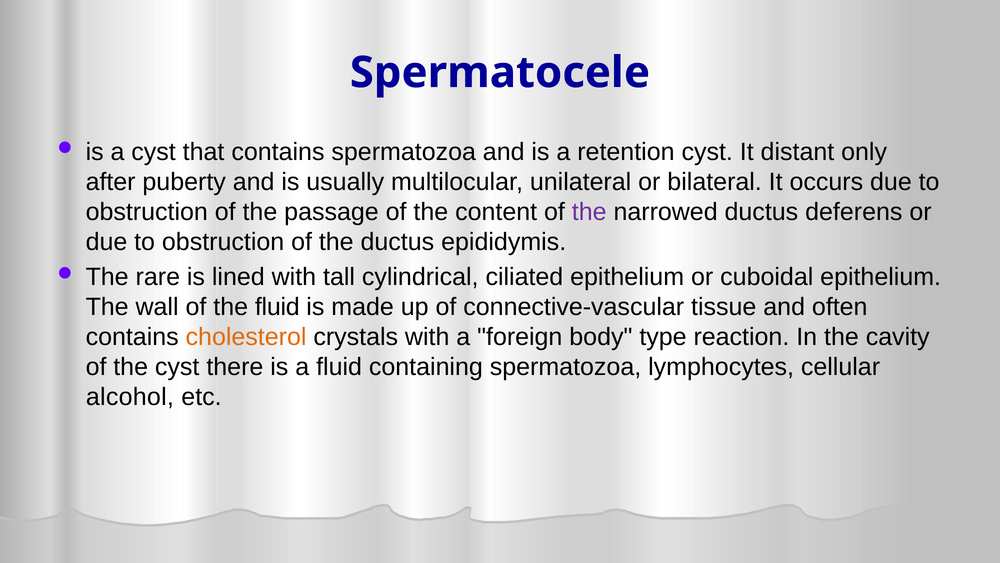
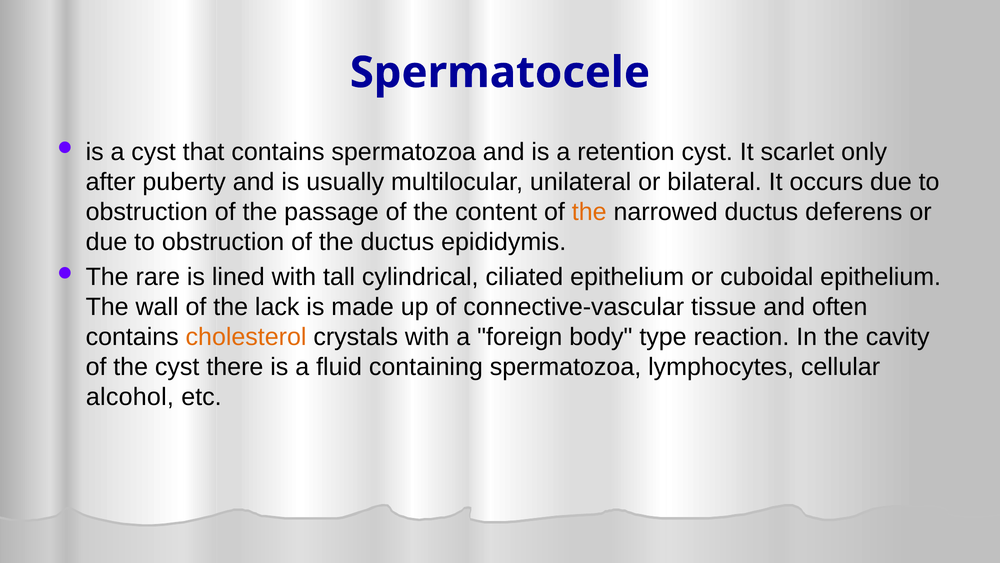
distant: distant -> scarlet (797, 152)
the colour: purple -> orange (589, 212)
the fluid: fluid -> lack (277, 307)
